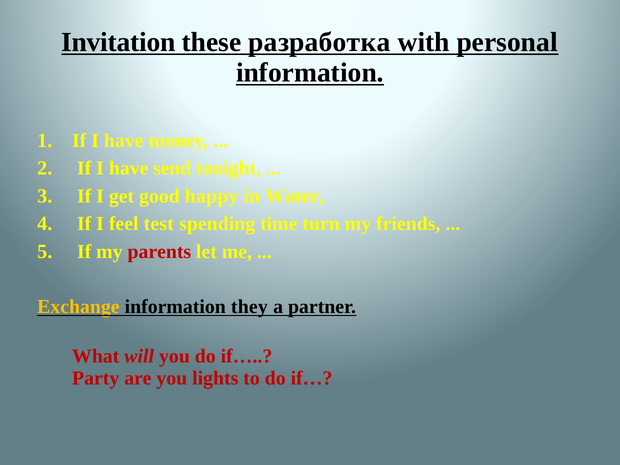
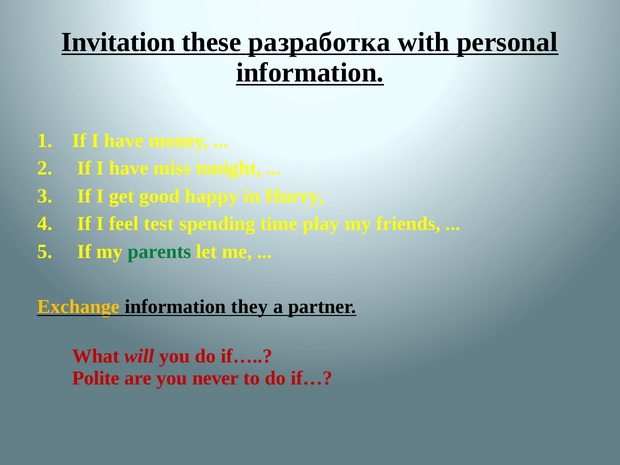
send: send -> miss (172, 168)
Water: Water -> Hurry (295, 196)
turn: turn -> play (321, 224)
parents colour: red -> green (159, 252)
Party: Party -> Polite (96, 378)
lights: lights -> never (215, 378)
